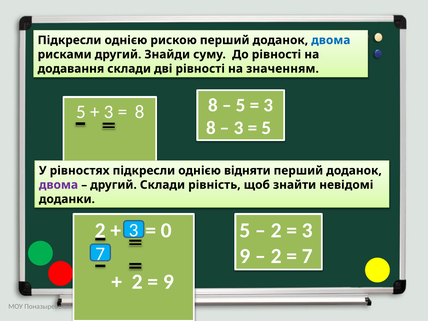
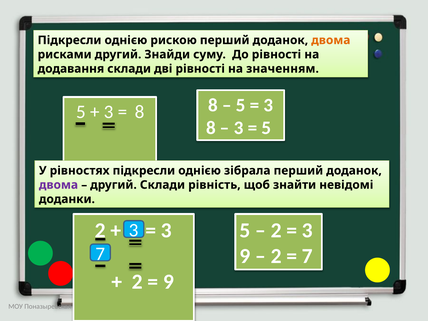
двома colour: blue -> orange (331, 40)
відняти: відняти -> зібрала (247, 171)
0: 0 -> 3 (166, 230)
